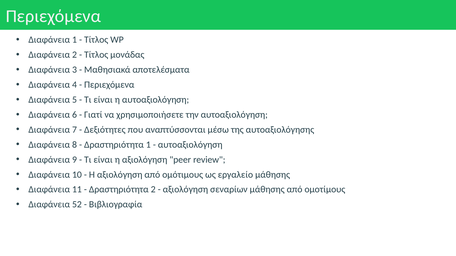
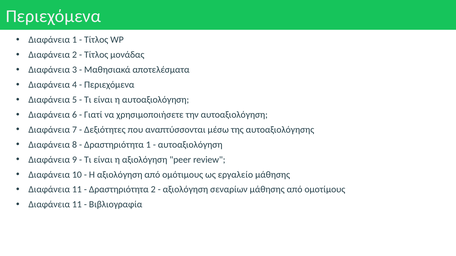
52: 52 -> 11 (77, 205)
